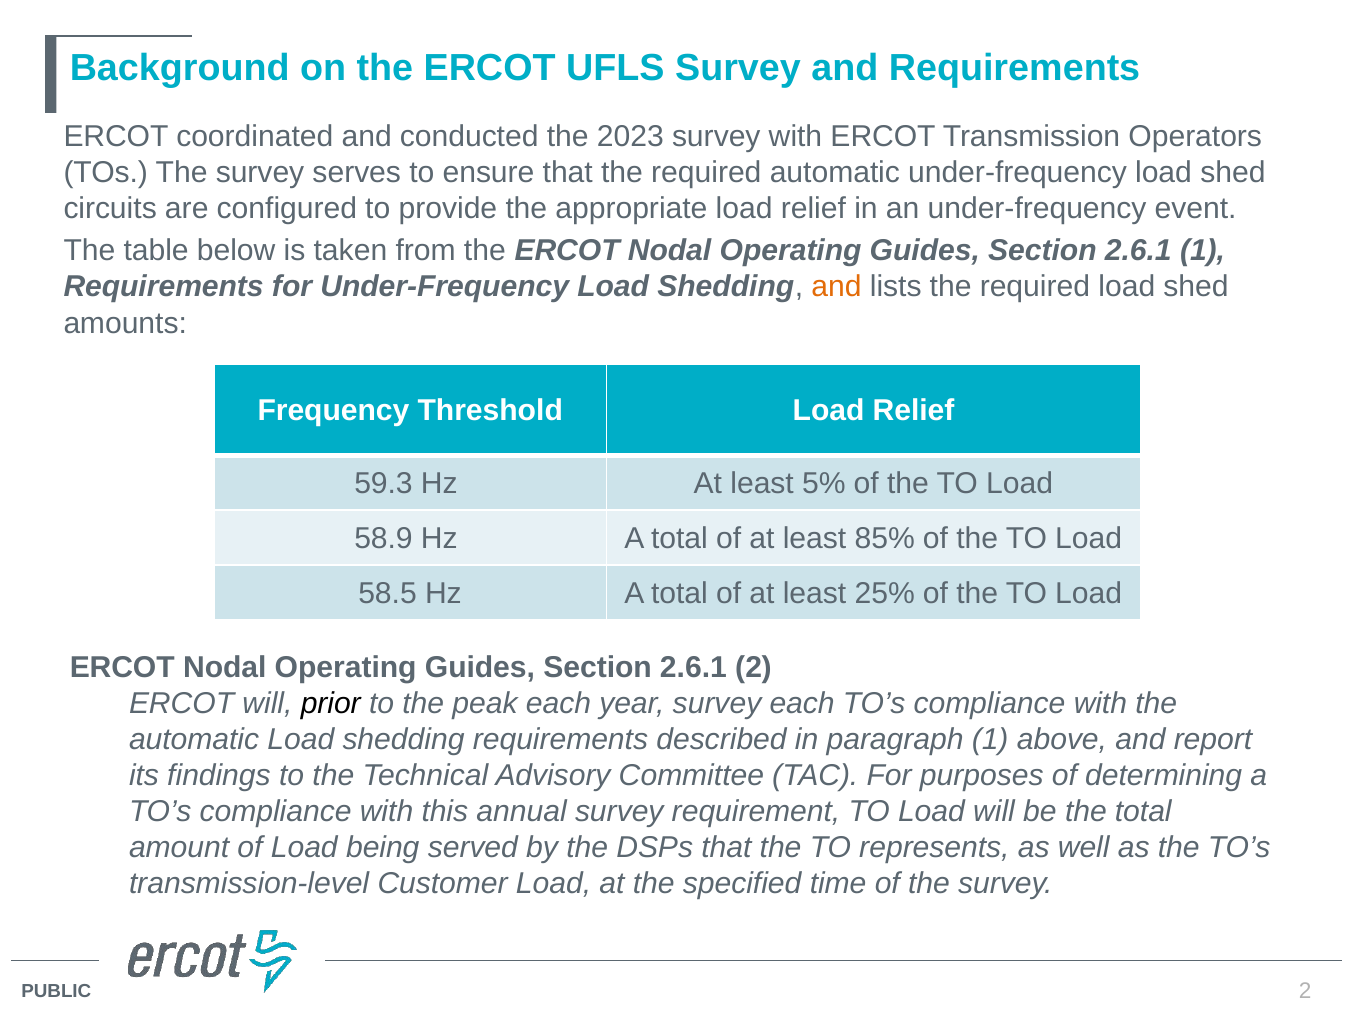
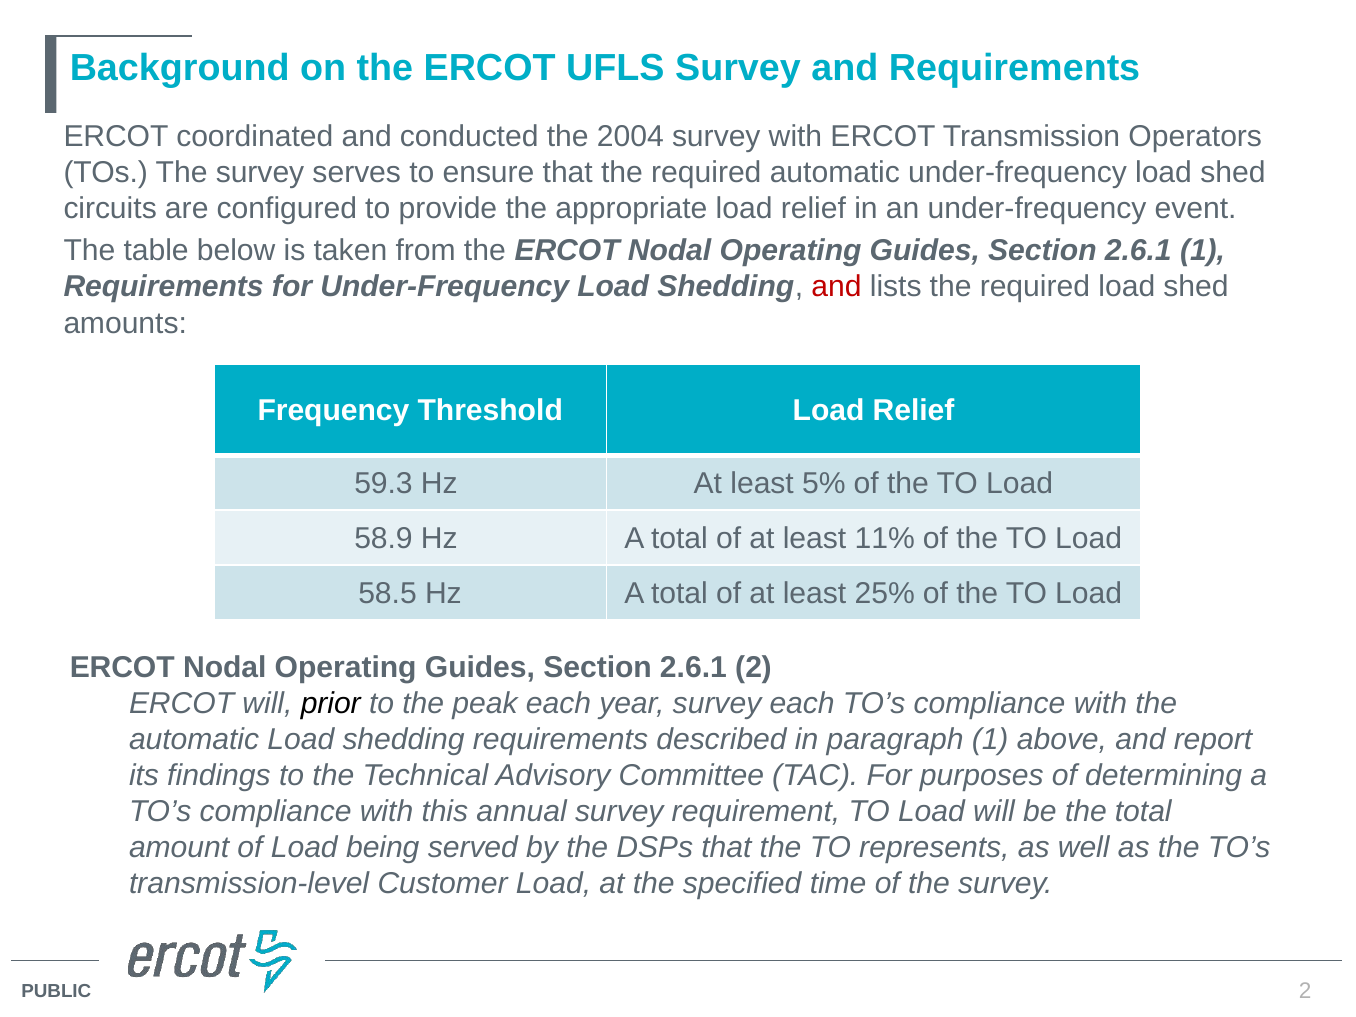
2023: 2023 -> 2004 (630, 136)
and colour: orange -> red (836, 287)
85%: 85% -> 11% (885, 539)
